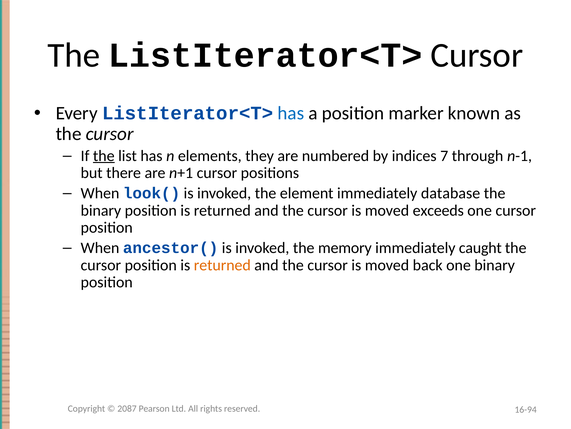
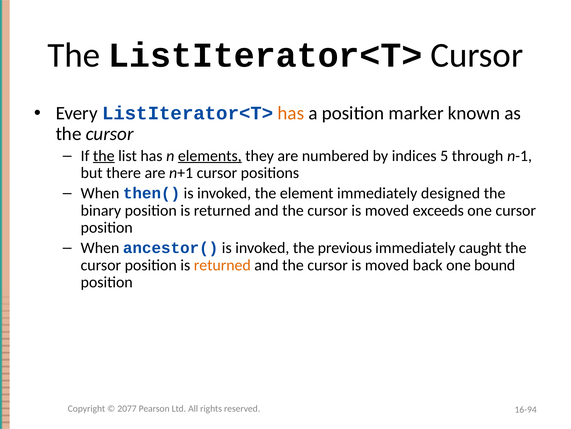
has colour: blue -> orange (291, 113)
elements underline: none -> present (210, 156)
7: 7 -> 5 (444, 156)
look(: look( -> then( (152, 193)
database: database -> designed (451, 193)
memory: memory -> previous (345, 248)
one binary: binary -> bound (495, 265)
2087: 2087 -> 2077 (127, 408)
